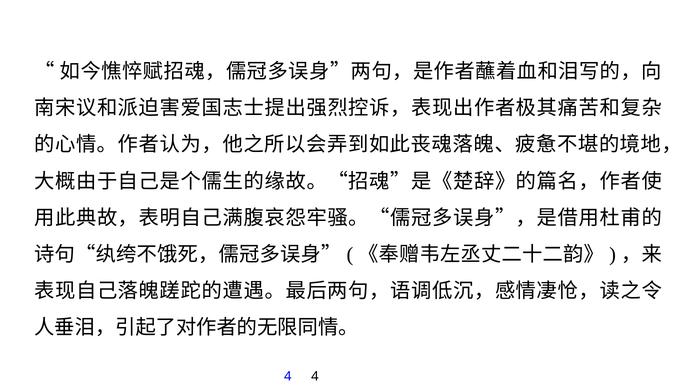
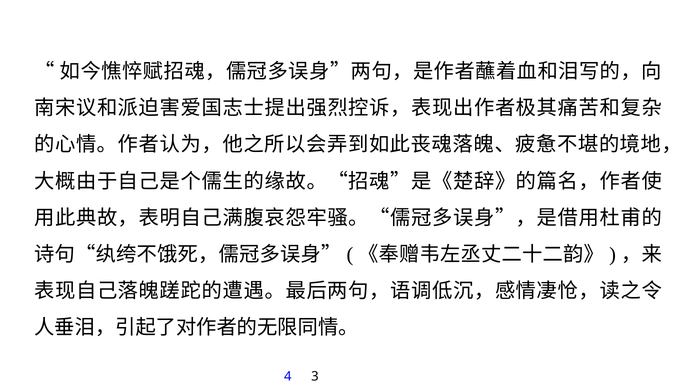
4 4: 4 -> 3 (315, 376)
